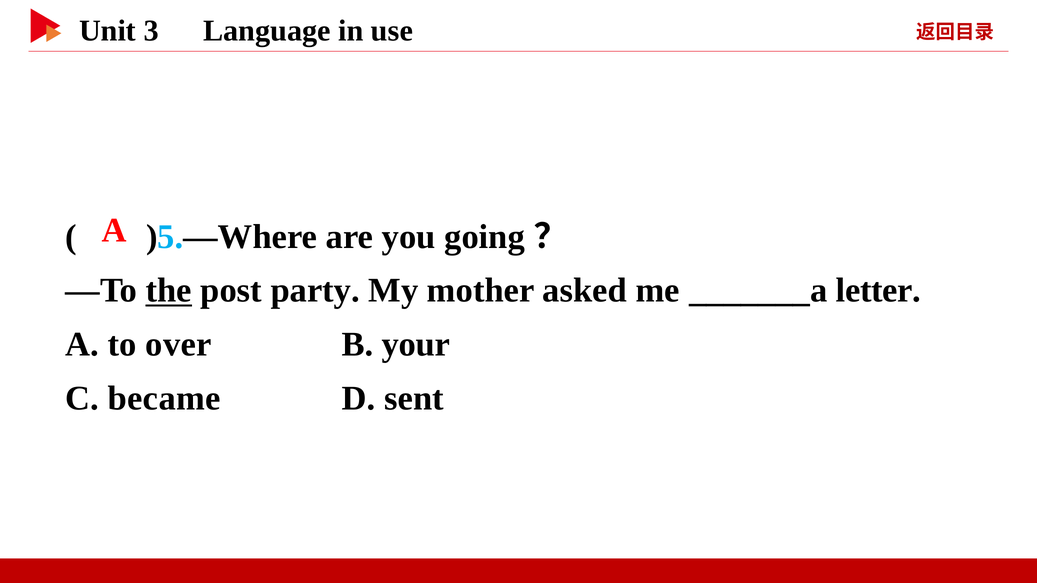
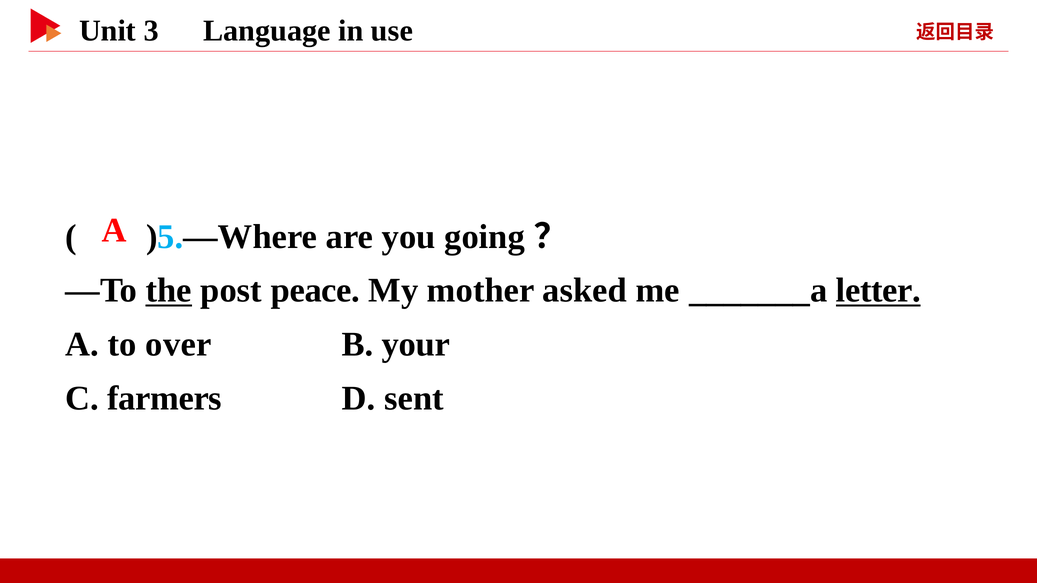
party: party -> peace (315, 291)
letter underline: none -> present (878, 291)
became: became -> farmers (164, 398)
